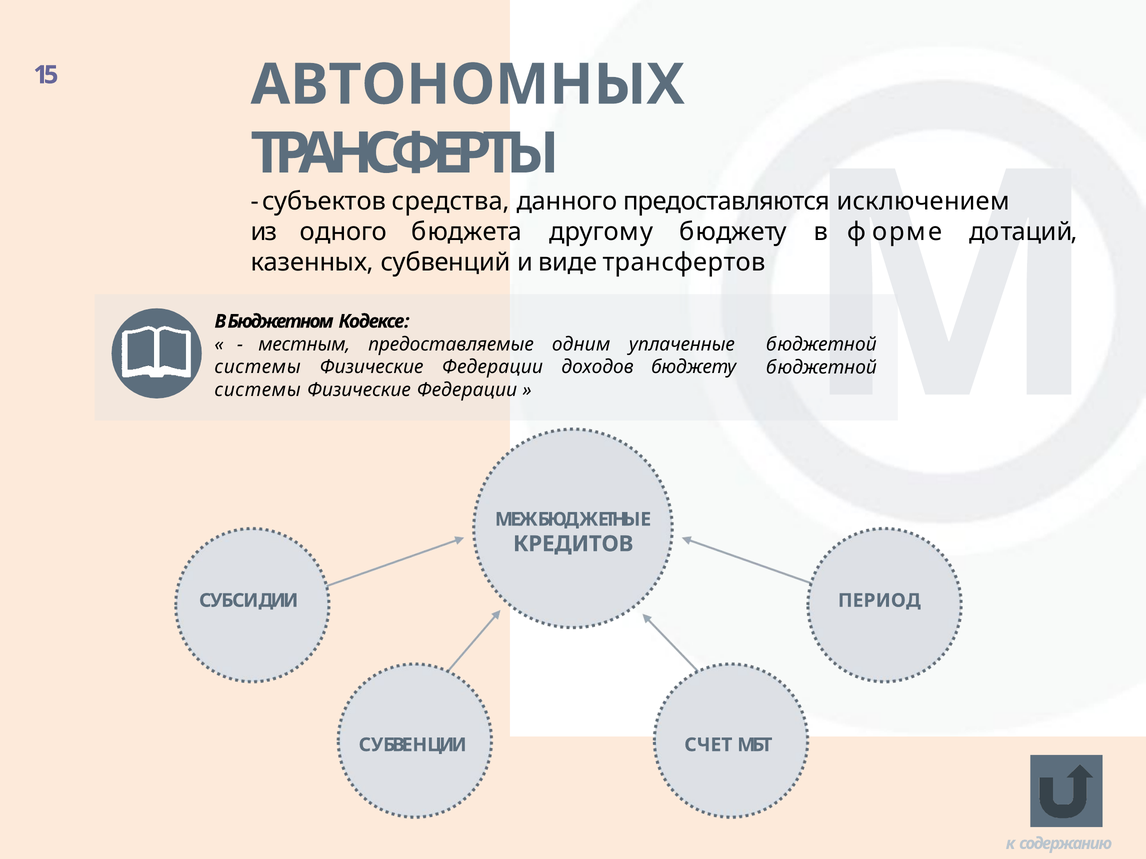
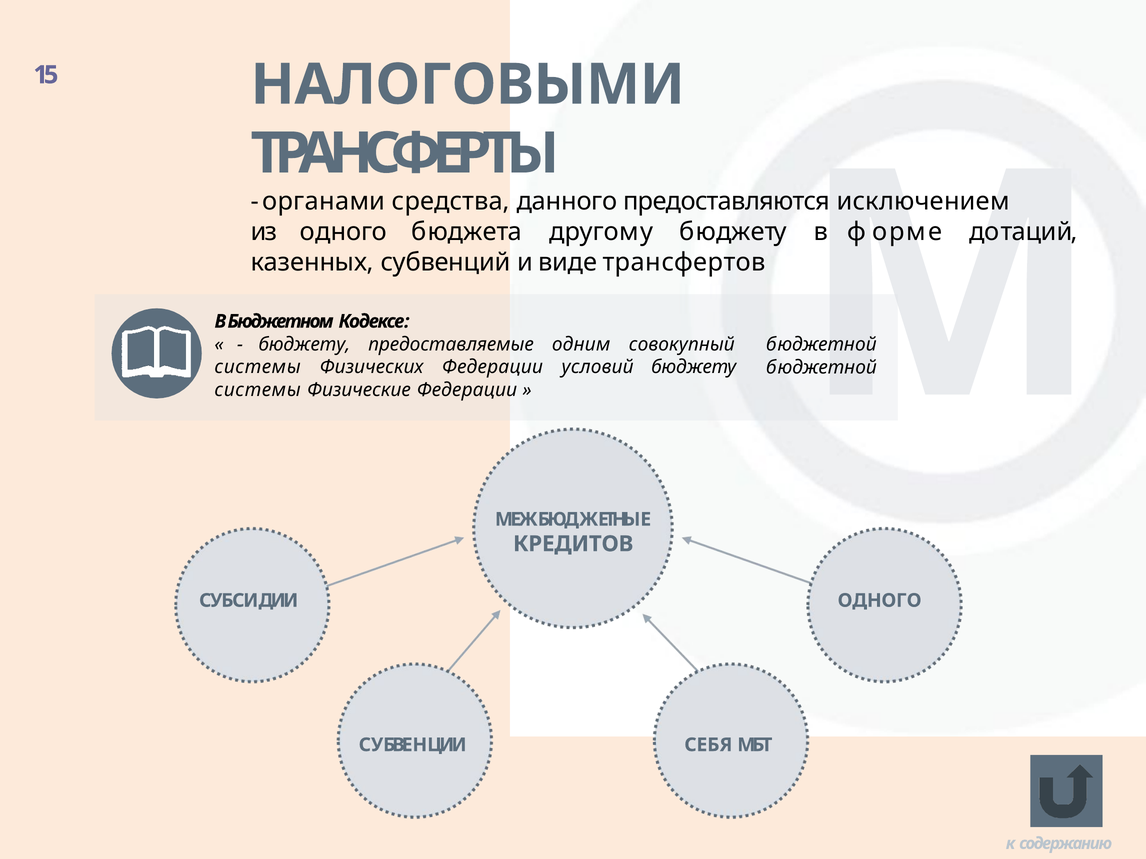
АВТОНОМНЫХ: АВТОНОМНЫХ -> НАЛОГОВЫМИ (468, 85)
субъектов: субъектов -> органами (324, 201)
местным: местным -> бюджету (304, 344)
уплаченные: уплаченные -> совокупный (682, 344)
Физические: Физические -> Физических (371, 367)
доходов: доходов -> условий (598, 367)
СУБСИДИИ ПЕРИОД: ПЕРИОД -> ОДНОГО (880, 601)
СЧЕТ: СЧЕТ -> СЕБЯ (708, 745)
